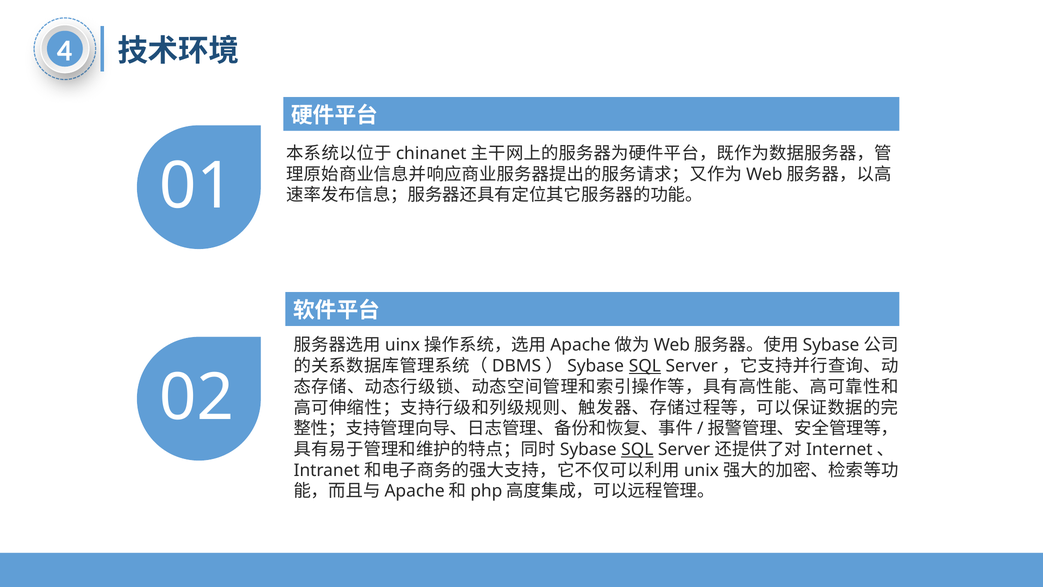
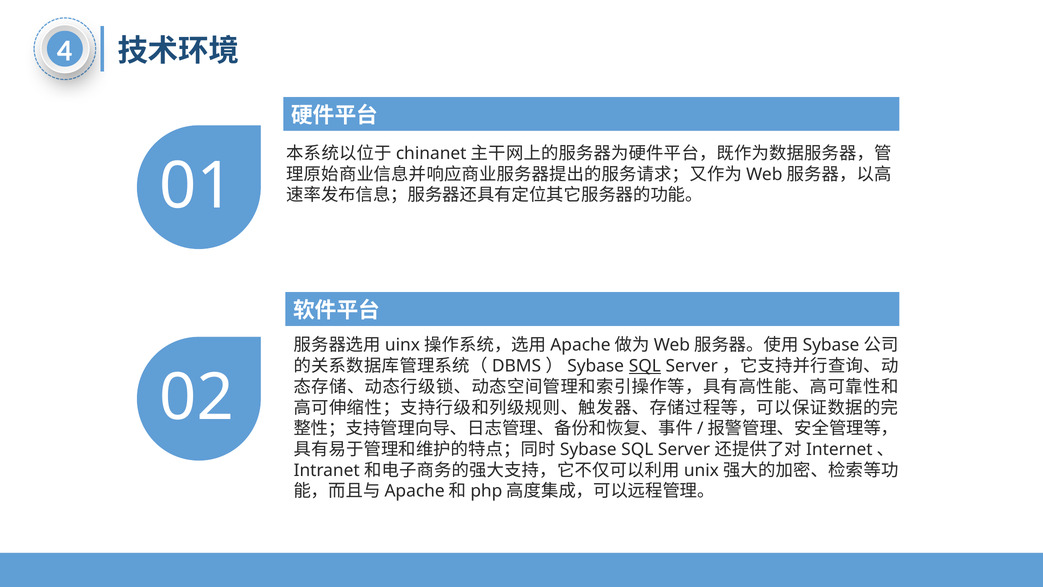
SQL underline: present -> none (637, 449)
